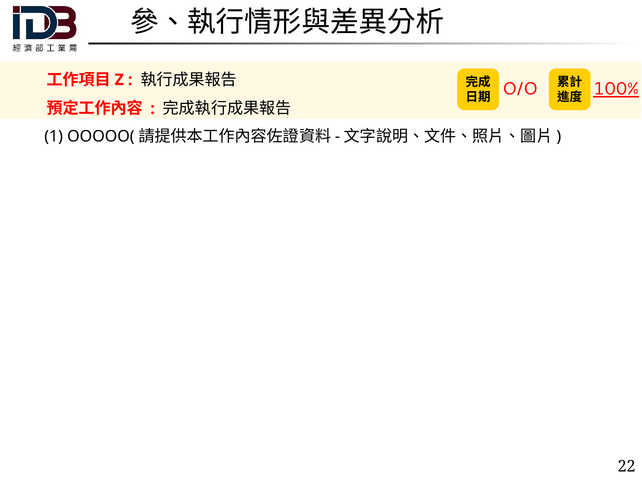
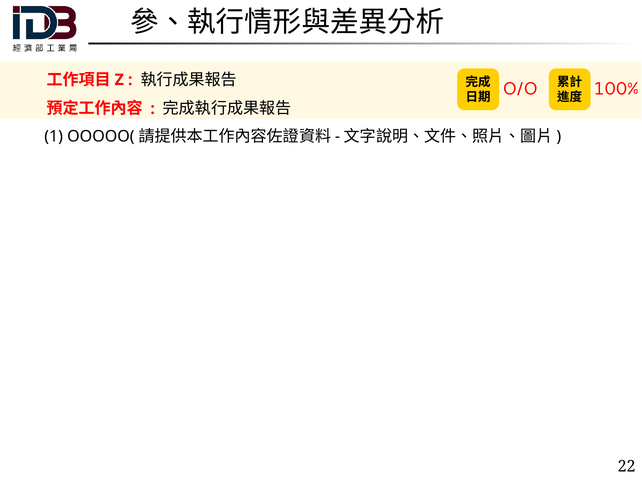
100% underline: present -> none (616, 89)
